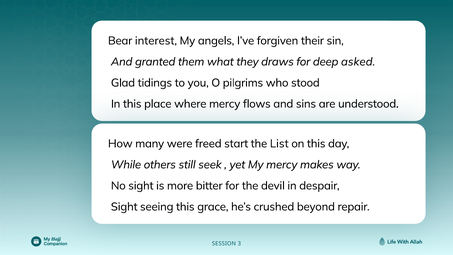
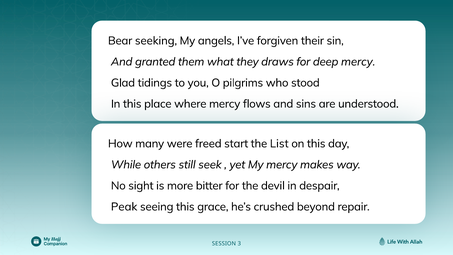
interest: interest -> seeking (156, 41)
deep asked: asked -> mercy (358, 62)
Sight: Sight -> Peak (124, 207)
